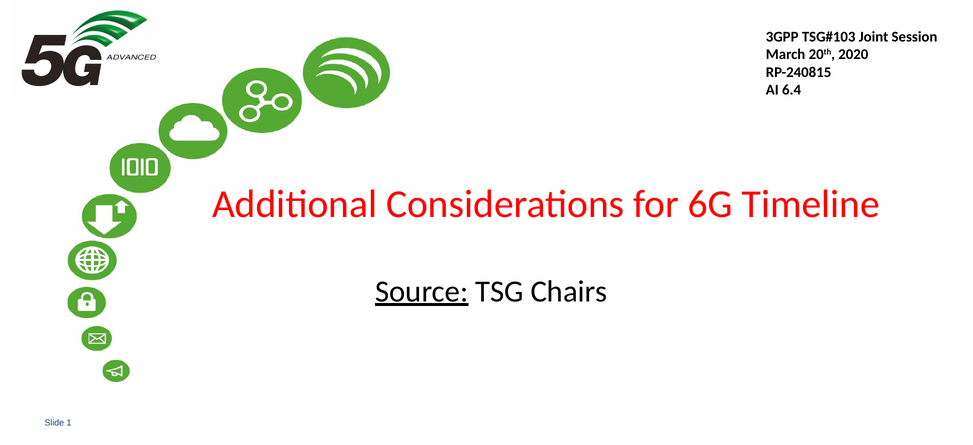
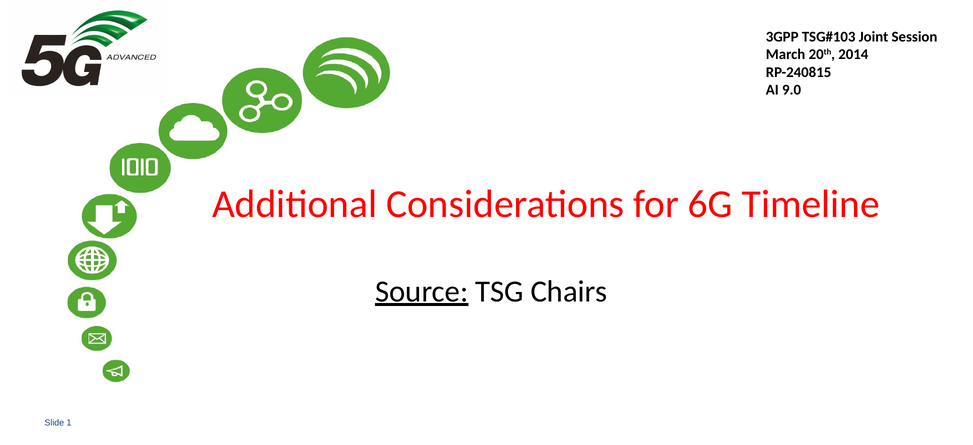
2020: 2020 -> 2014 (853, 54)
6.4: 6.4 -> 9.0 (792, 90)
